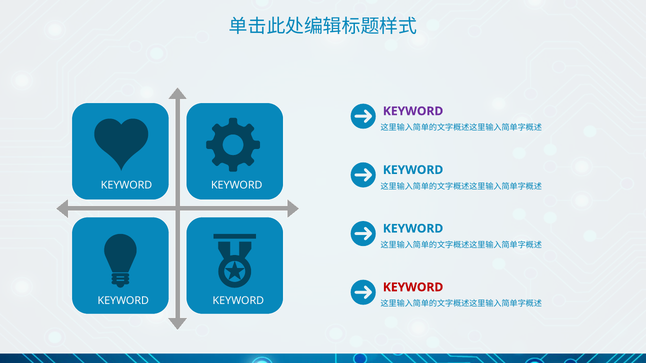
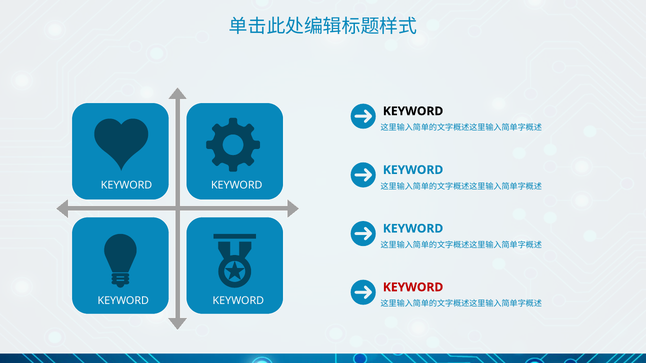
KEYWORD colour: purple -> black (413, 111)
